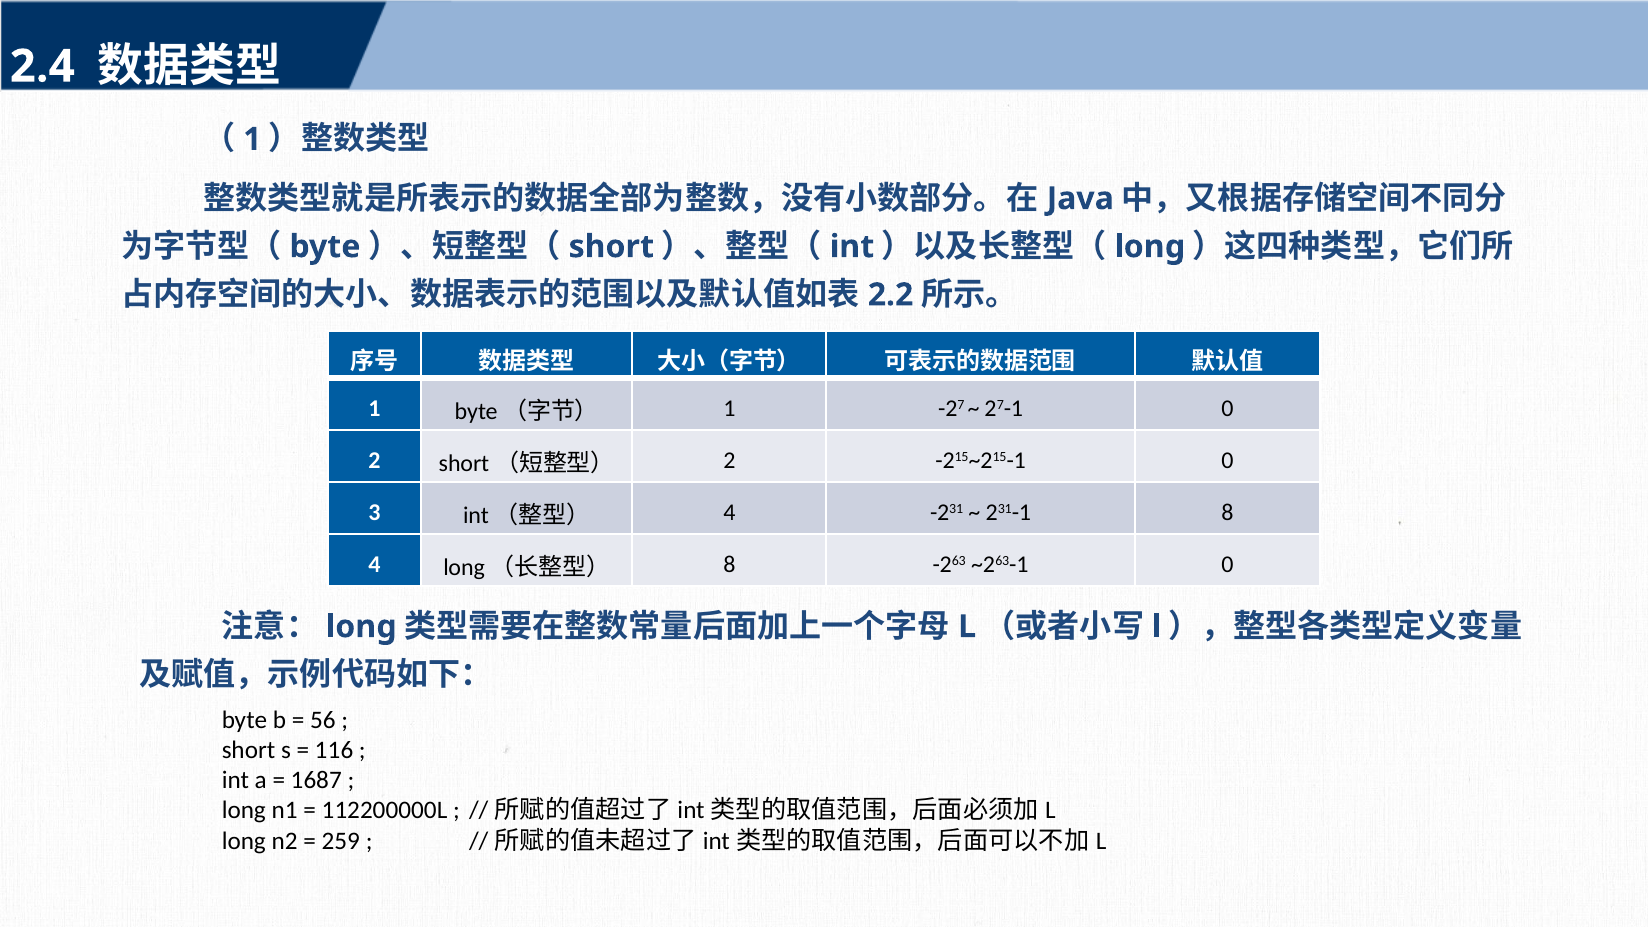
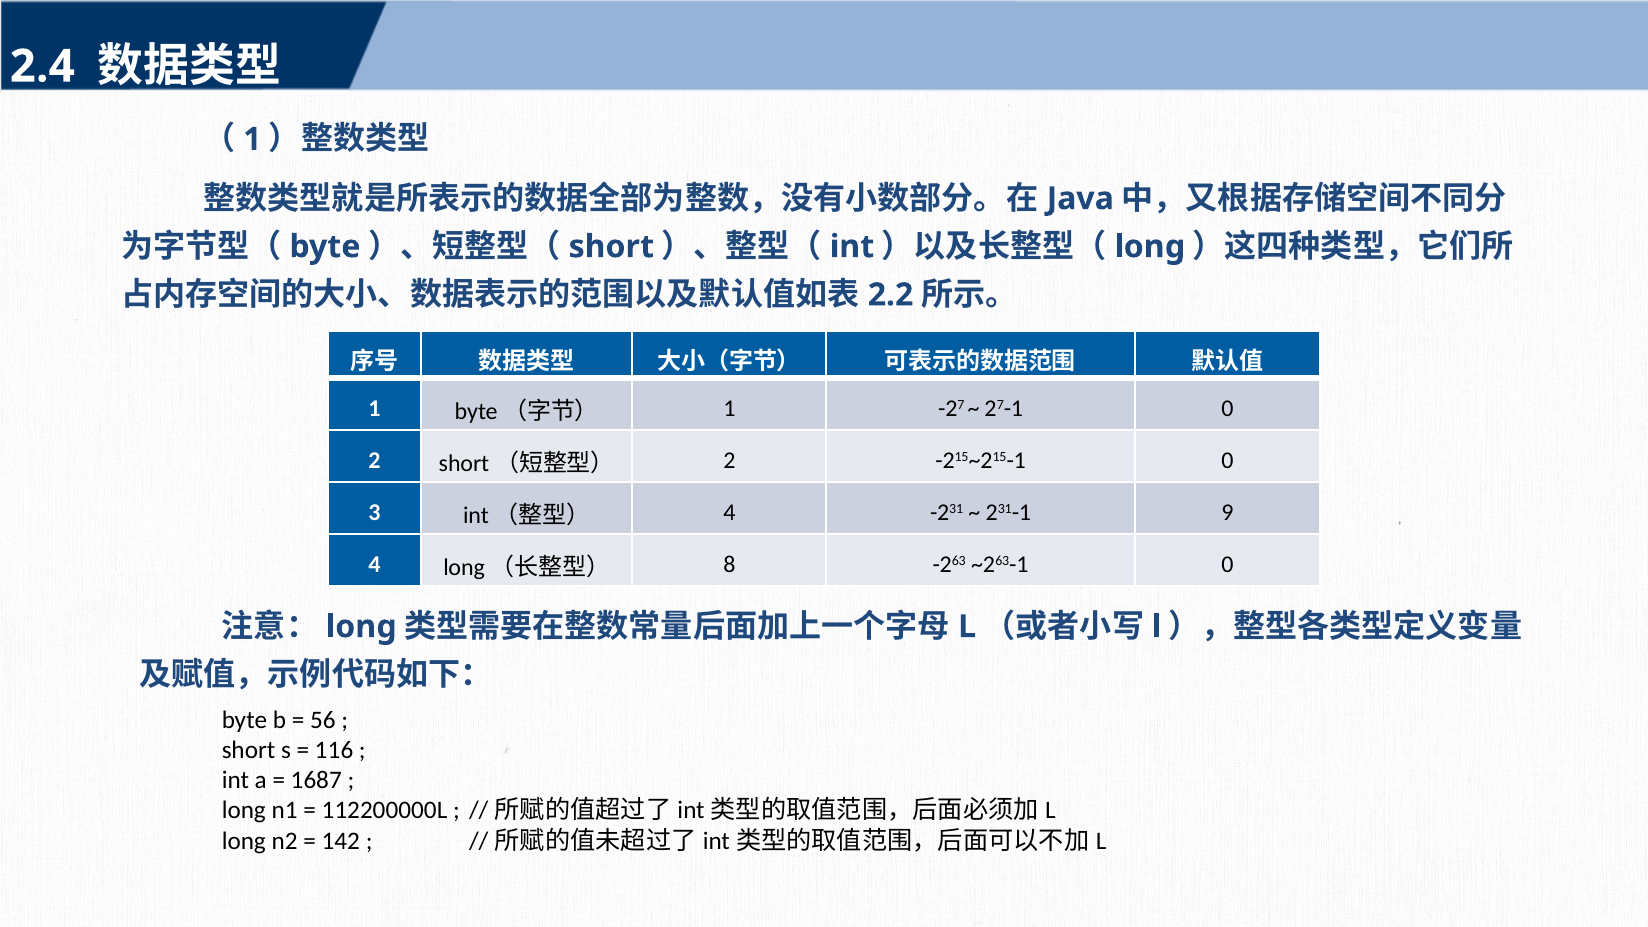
231-1 8: 8 -> 9 (1228, 512)
259: 259 -> 142 (341, 841)
